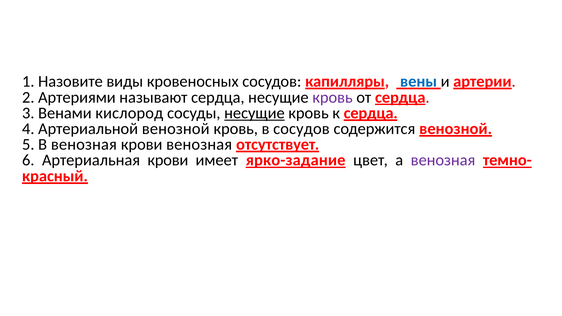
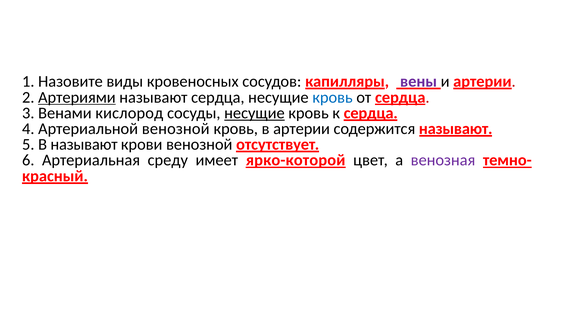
вены colour: blue -> purple (419, 82)
Артериями underline: none -> present (77, 97)
кровь colour: purple -> blue (333, 97)
в сосудов: сосудов -> артерии (302, 129)
содержится венозной: венозной -> называют (456, 129)
В венозная: венозная -> называют (84, 145)
крови венозная: венозная -> венозной (199, 145)
Артериальная крови: крови -> среду (168, 160)
ярко-задание: ярко-задание -> ярко-которой (296, 160)
